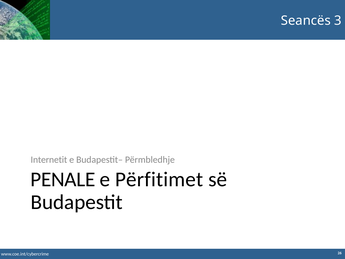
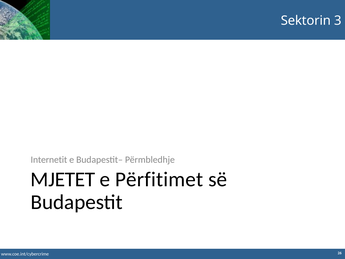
Seancës: Seancës -> Sektorin (306, 21)
PENALE: PENALE -> MJETET (63, 179)
